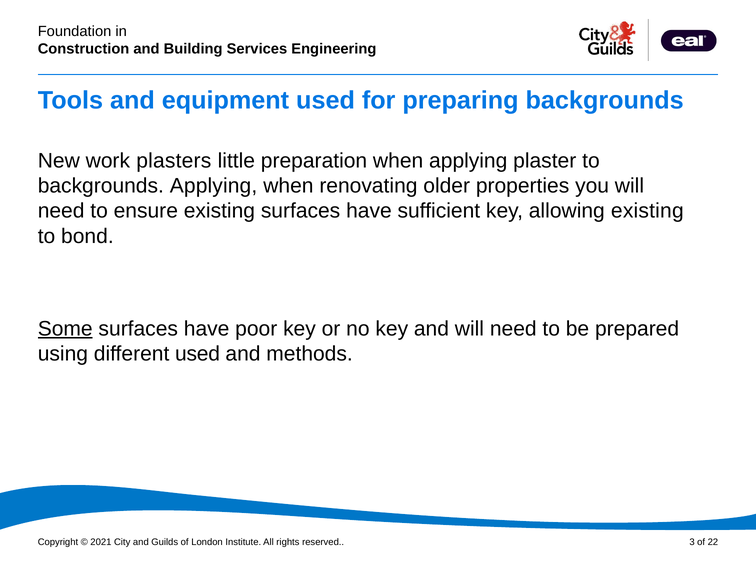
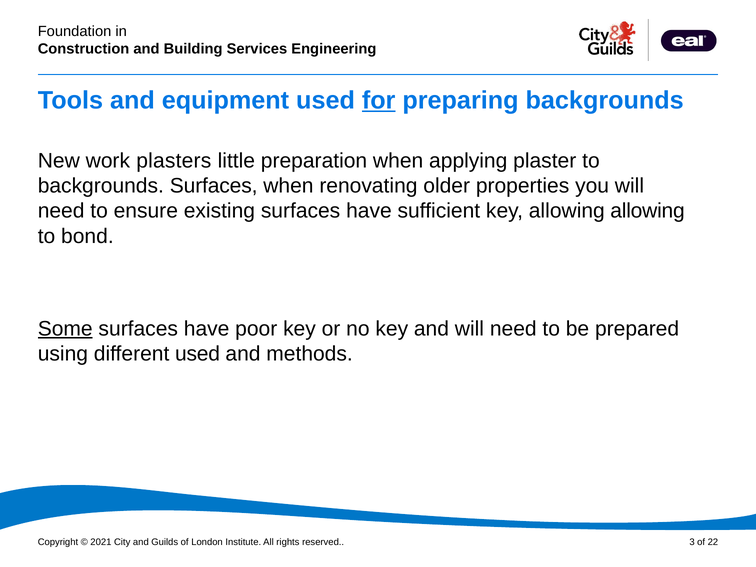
for underline: none -> present (379, 100)
backgrounds Applying: Applying -> Surfaces (214, 186)
allowing existing: existing -> allowing (648, 211)
